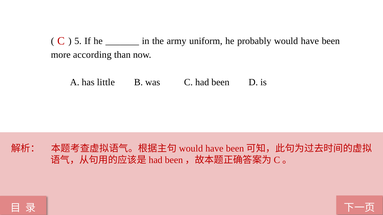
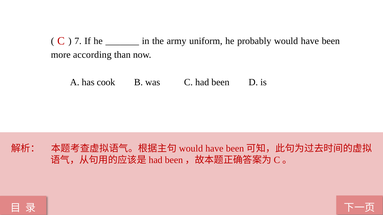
5: 5 -> 7 (78, 41)
little: little -> cook (106, 83)
